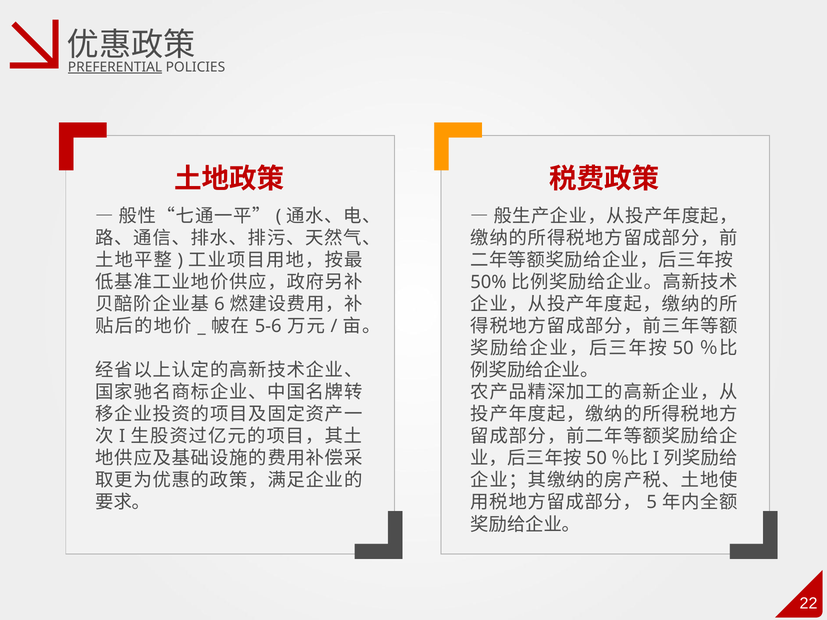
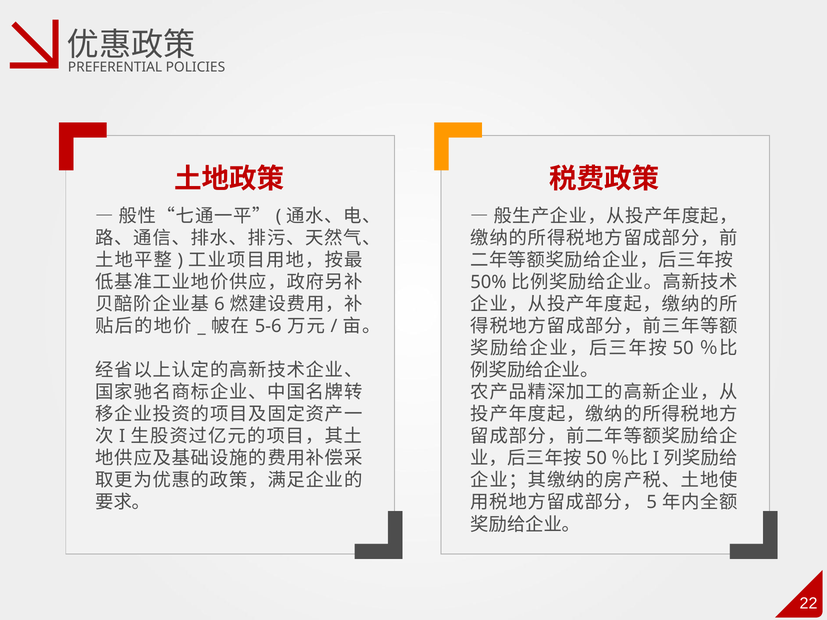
PREFERENTIAL underline: present -> none (115, 67)
